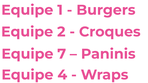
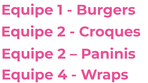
7: 7 -> 2 (62, 54)
